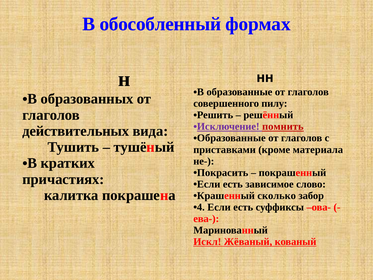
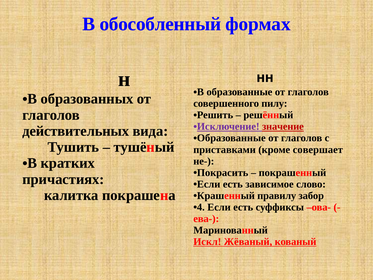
помнить: помнить -> значение (283, 126)
материала: материала -> совершает (318, 149)
сколько: сколько -> правилу (277, 195)
